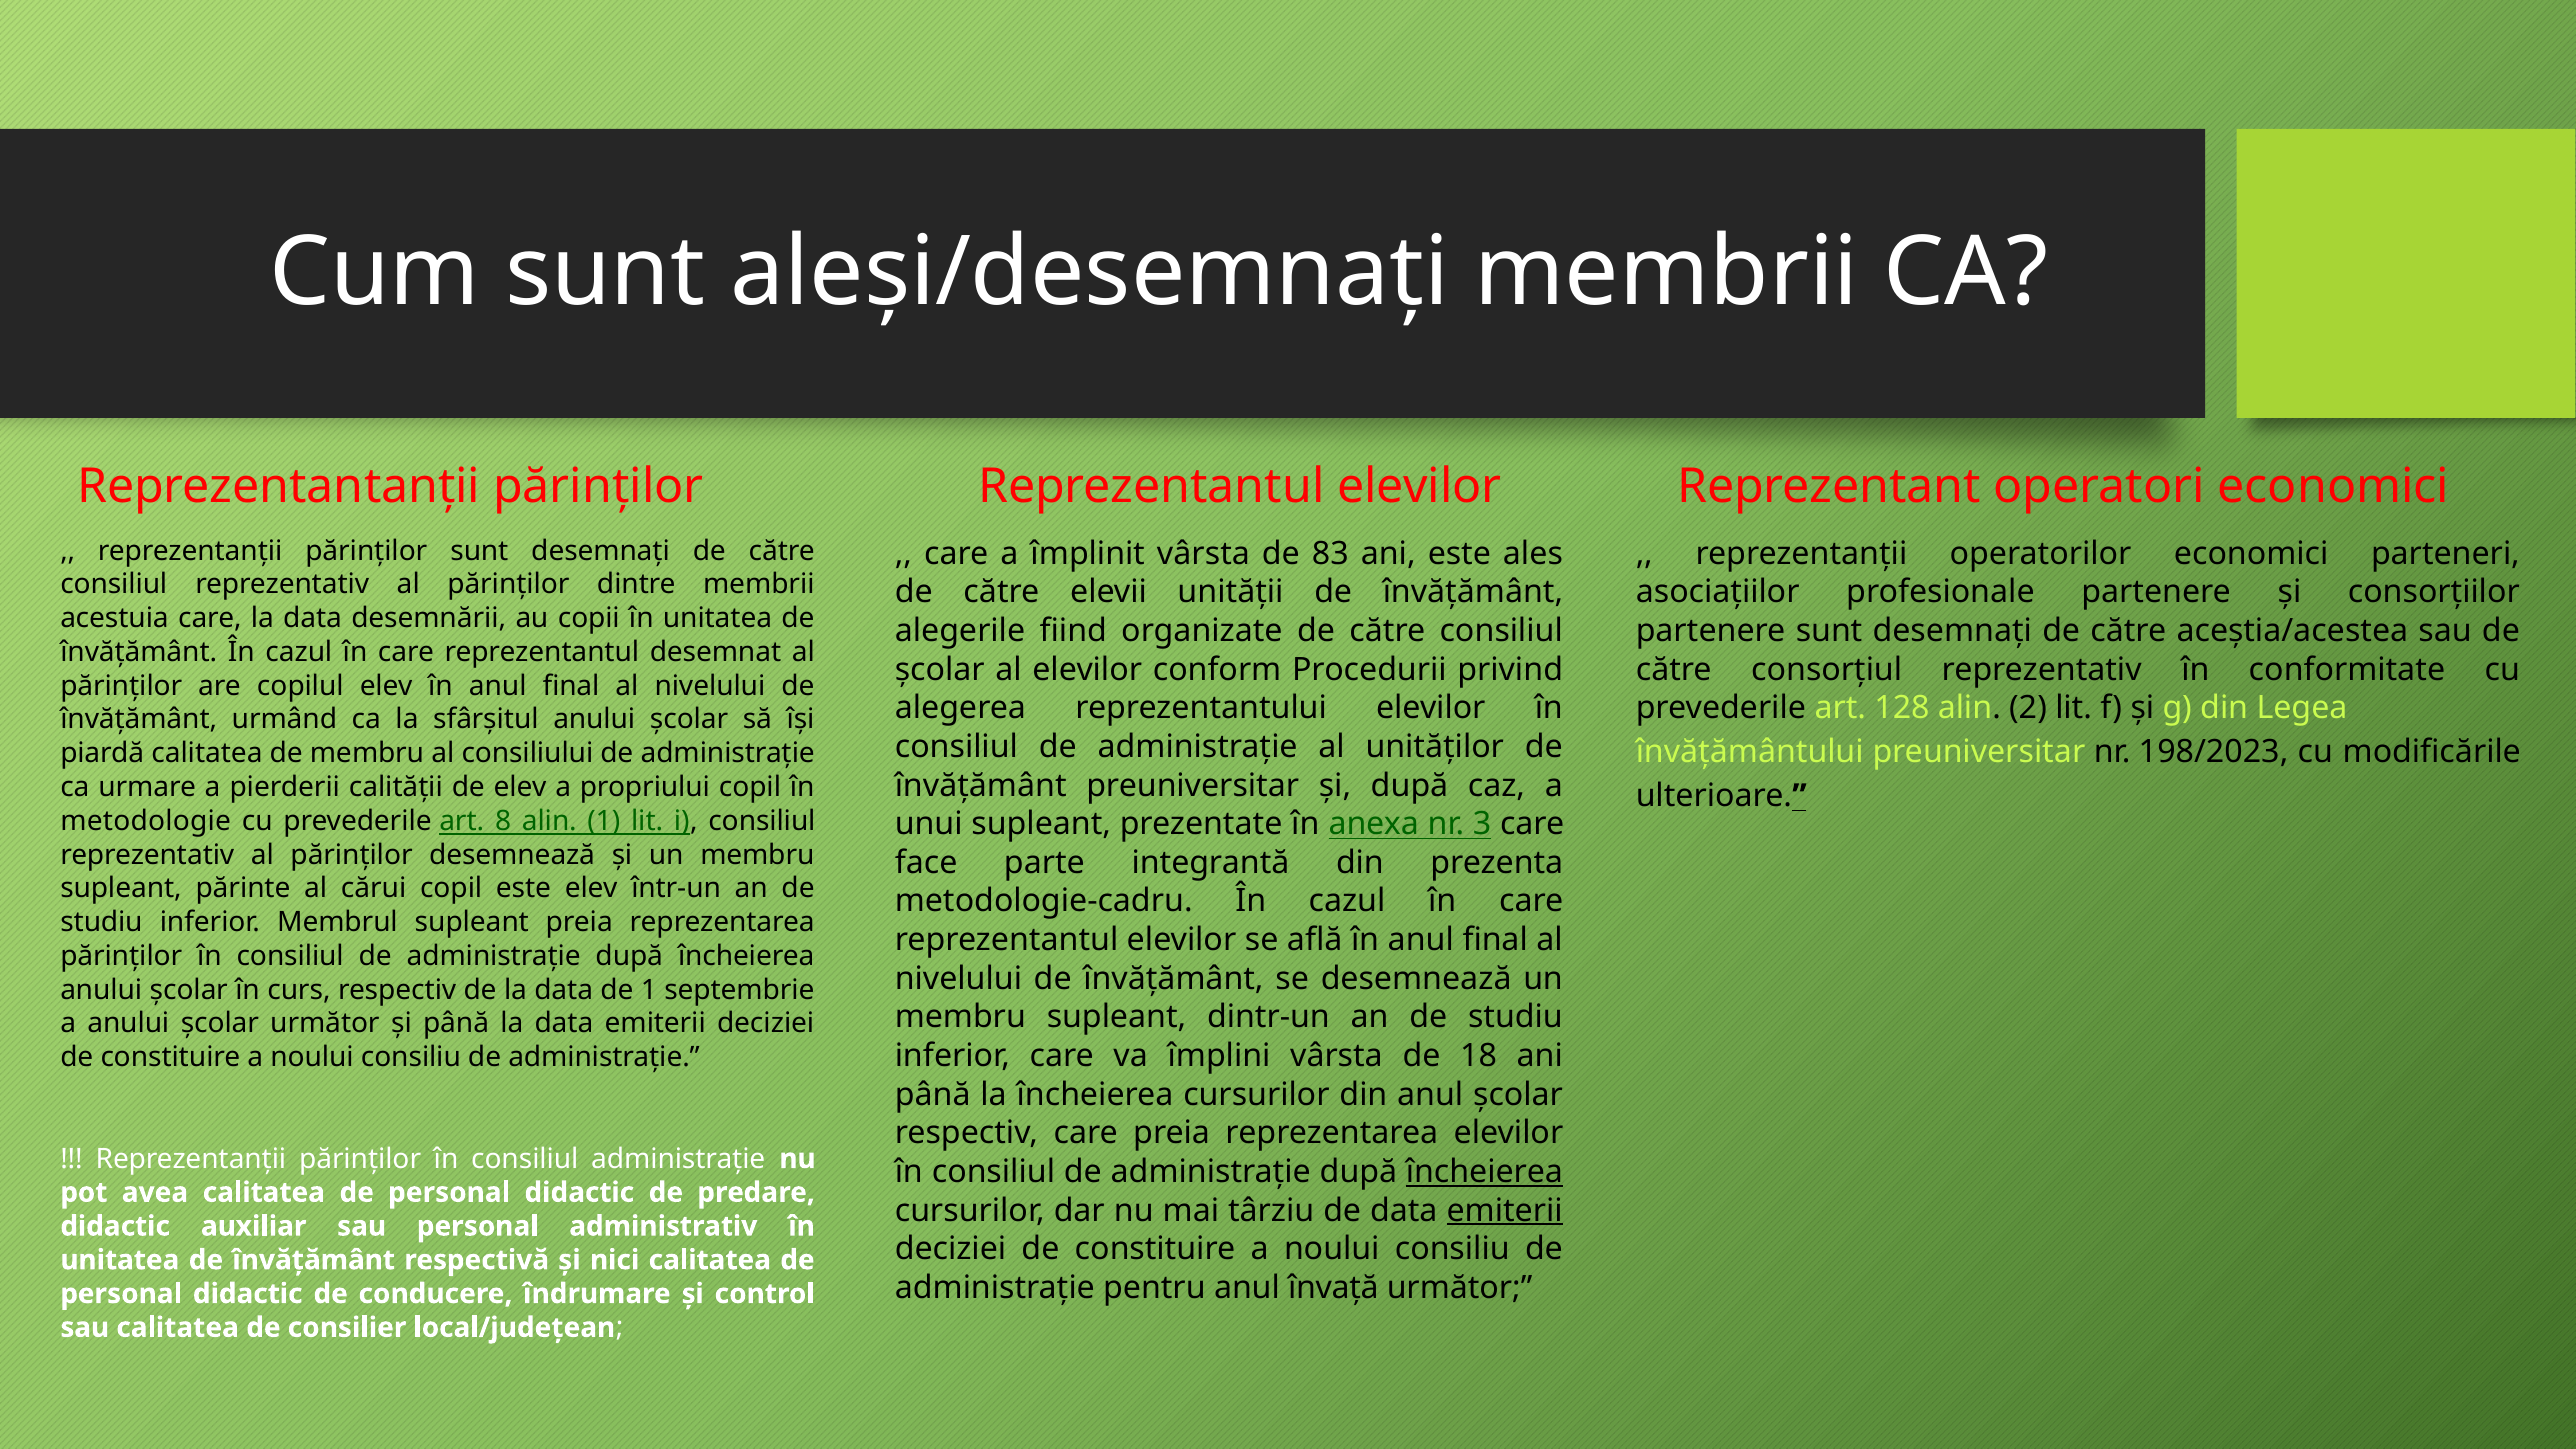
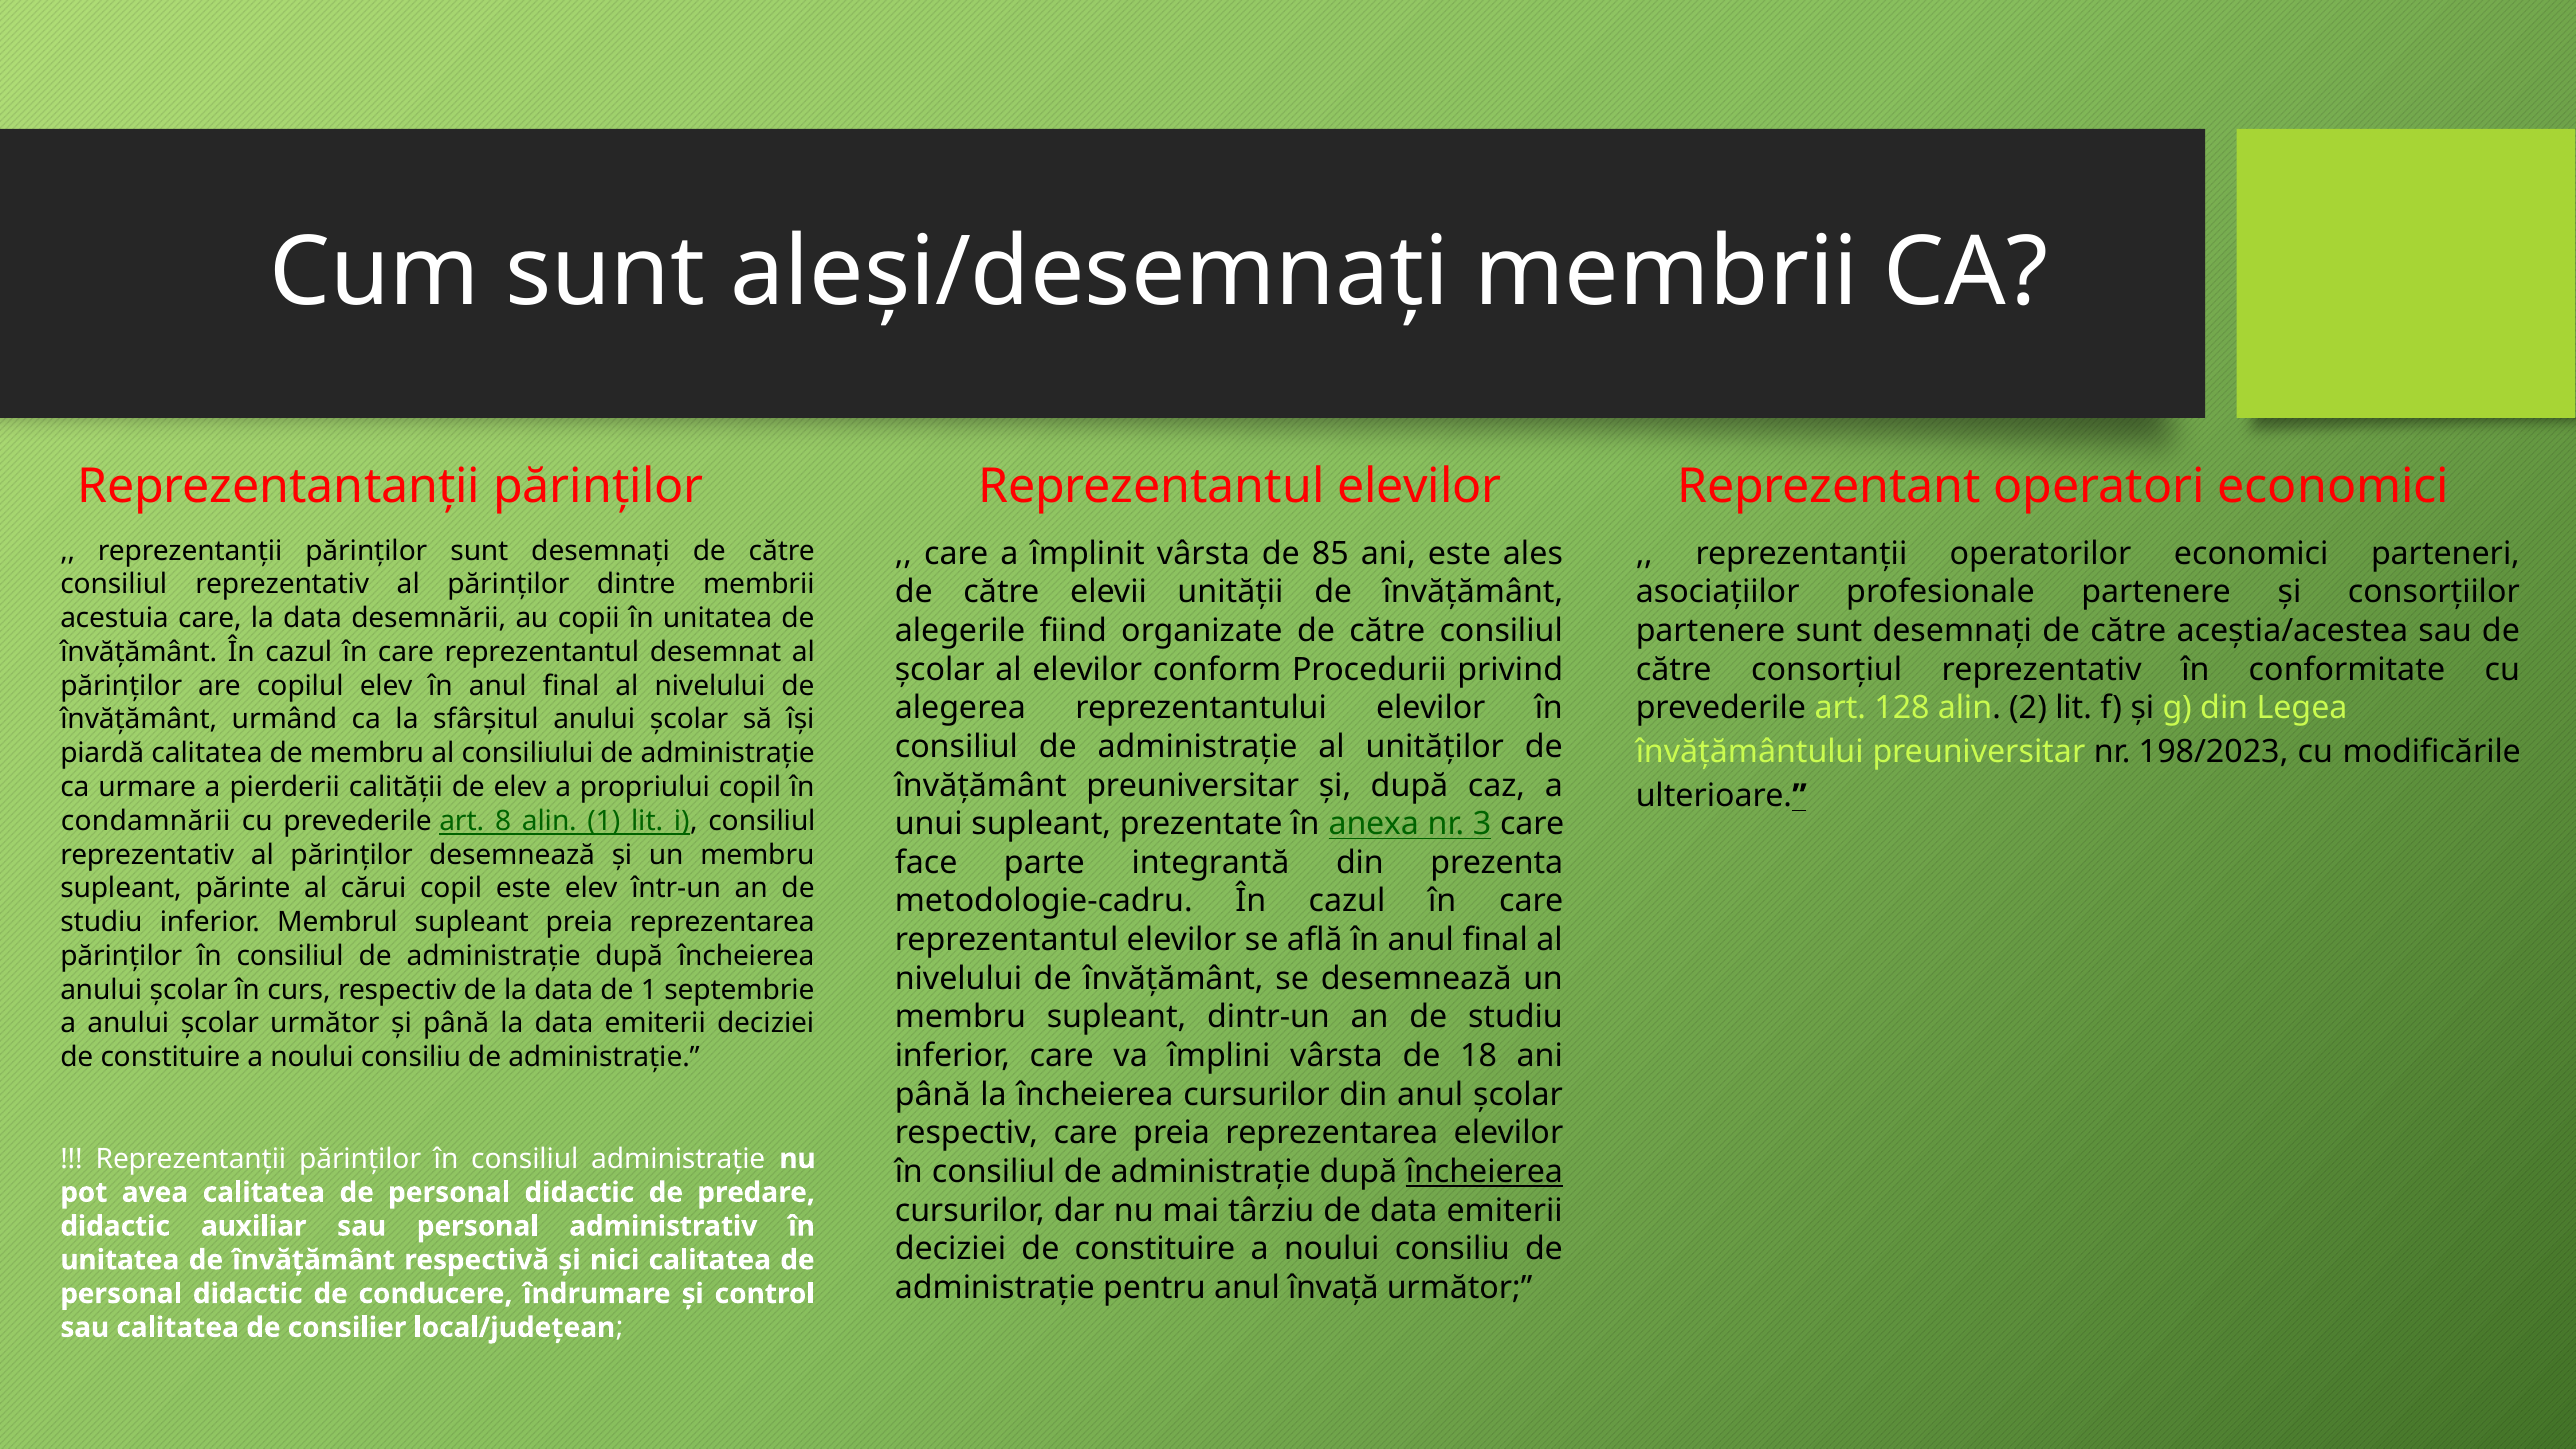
83: 83 -> 85 (1330, 554)
metodologie: metodologie -> condamnării (146, 821)
emiterii underline: present -> none (1505, 1210)
